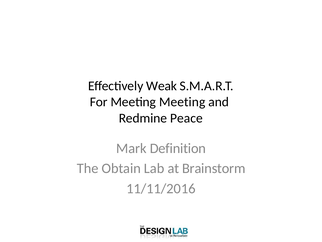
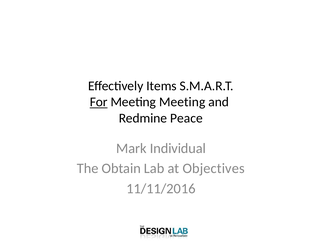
Weak: Weak -> Items (162, 86)
For underline: none -> present (99, 102)
Definition: Definition -> Individual (178, 148)
Brainstorm: Brainstorm -> Objectives (214, 168)
